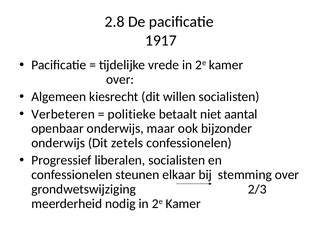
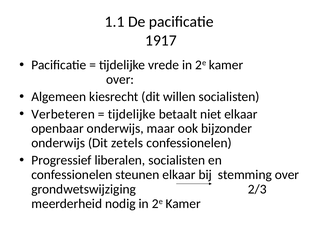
2.8: 2.8 -> 1.1 (115, 22)
politieke: politieke -> tijdelijke (132, 114)
niet aantal: aantal -> elkaar (241, 114)
